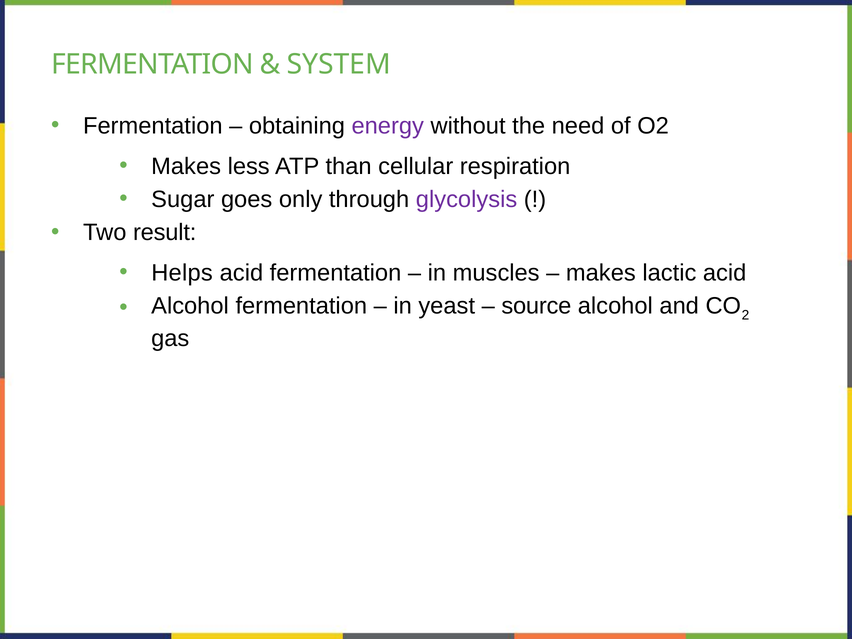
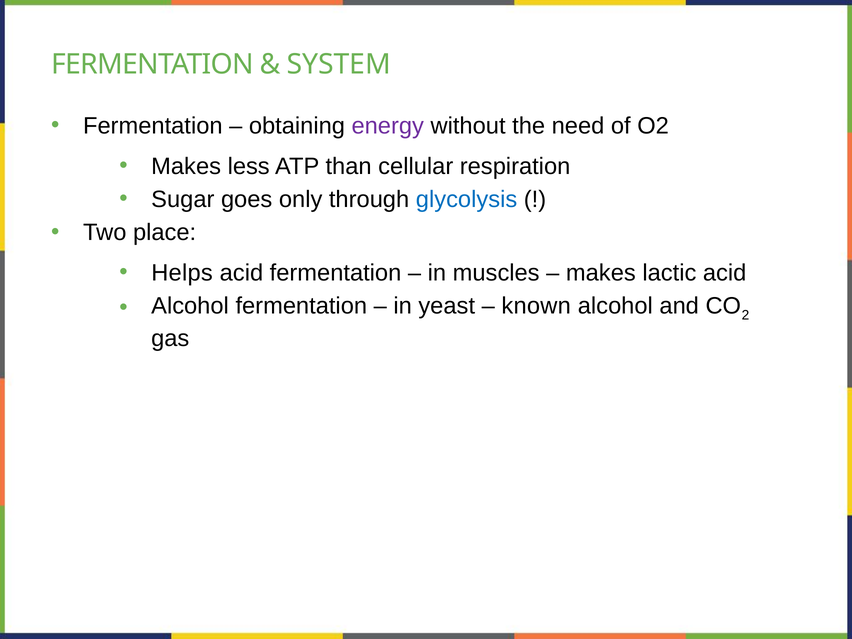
glycolysis colour: purple -> blue (467, 199)
result: result -> place (165, 233)
source: source -> known (536, 306)
